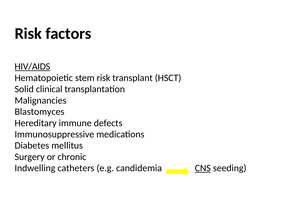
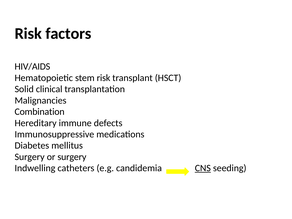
HIV/AIDS underline: present -> none (32, 67)
Blastomyces: Blastomyces -> Combination (40, 112)
or chronic: chronic -> surgery (72, 157)
